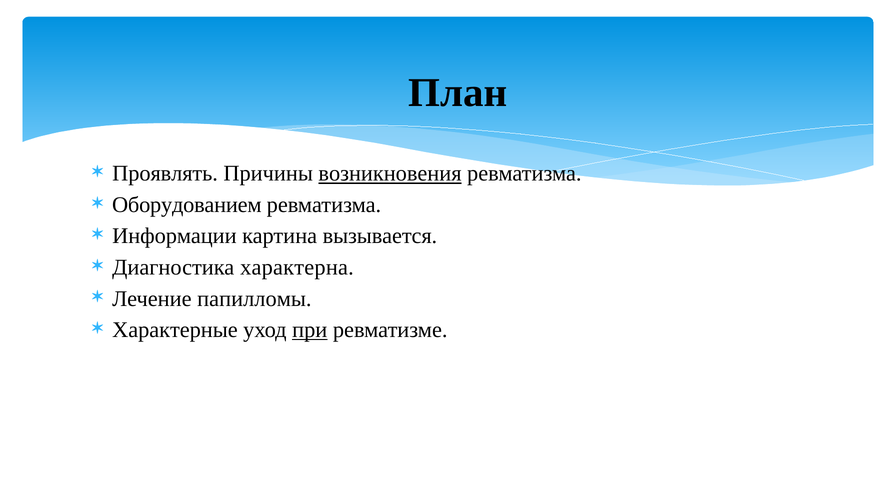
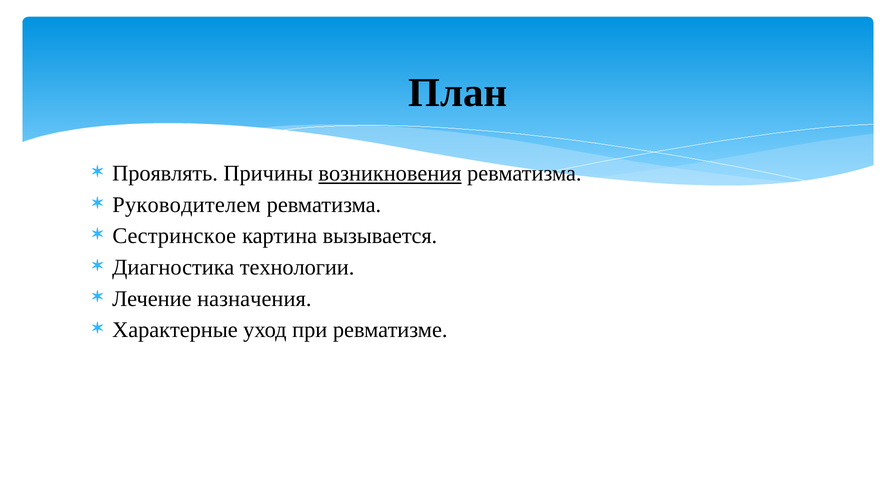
Оборудованием: Оборудованием -> Руководителем (187, 205)
Информации: Информации -> Сестринское (174, 236)
характерна: характерна -> технологии (297, 268)
папилломы: папилломы -> назначения (254, 299)
при underline: present -> none (310, 330)
